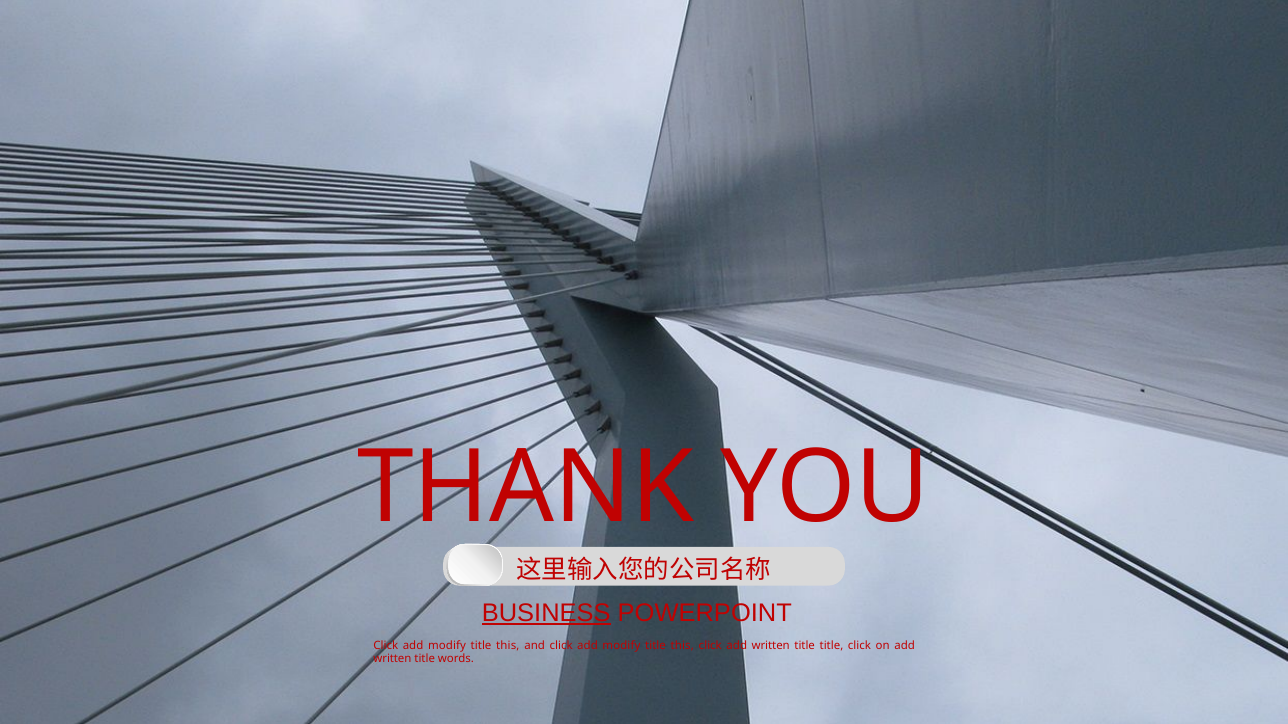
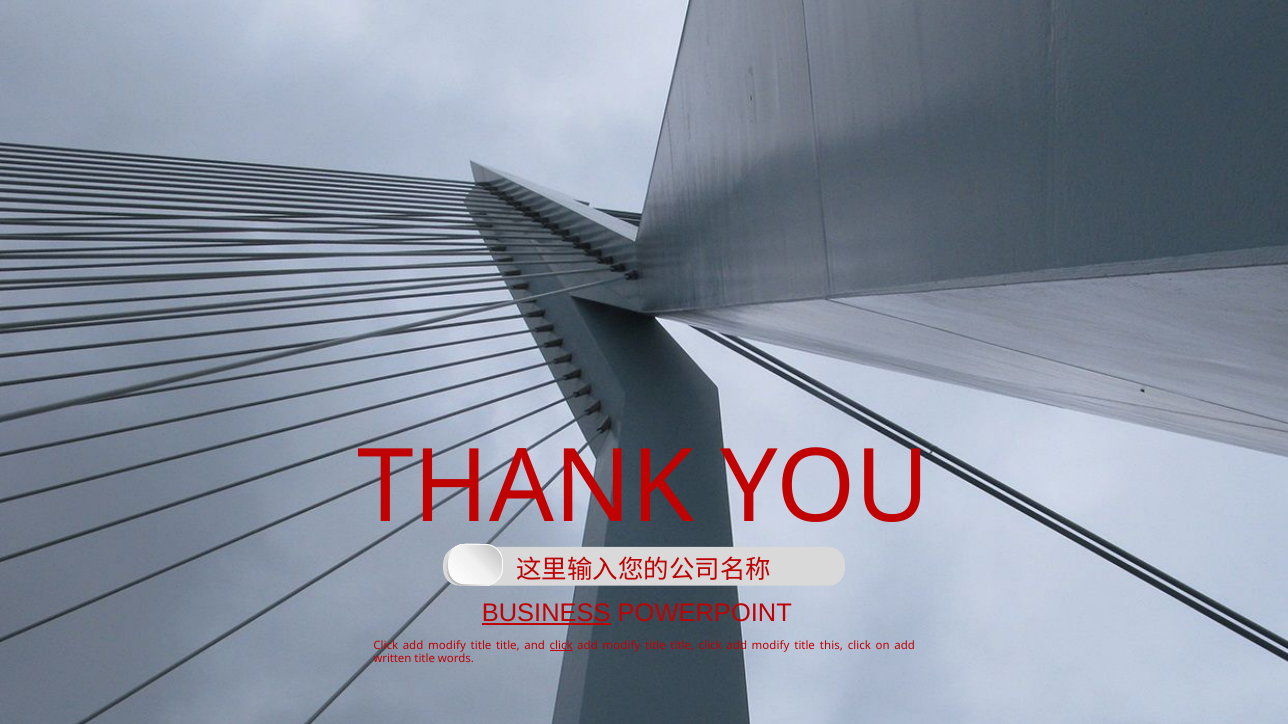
this: this -> title (508, 646)
click underline: none -> present (561, 646)
this: this -> title (682, 646)
written: written -> modify (771, 646)
title title: title -> this (831, 646)
